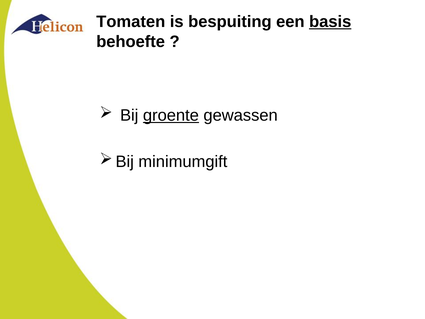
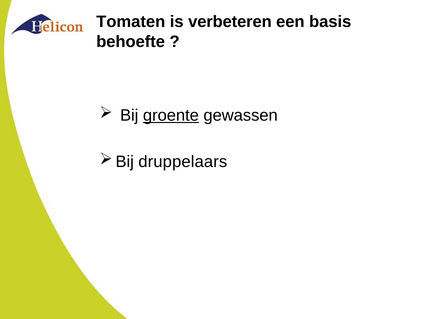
bespuiting: bespuiting -> verbeteren (230, 22)
basis underline: present -> none (330, 22)
minimumgift: minimumgift -> druppelaars (183, 161)
